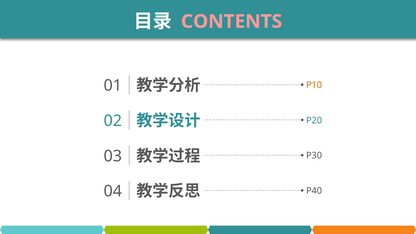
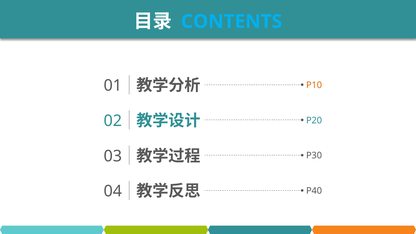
CONTENTS colour: pink -> light blue (232, 22)
